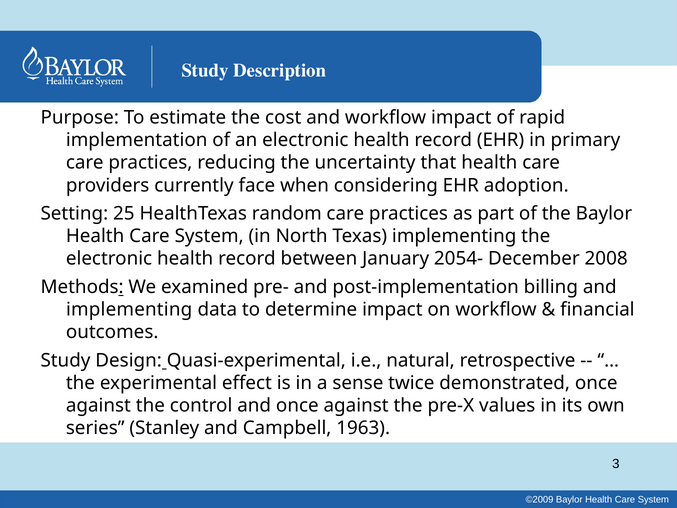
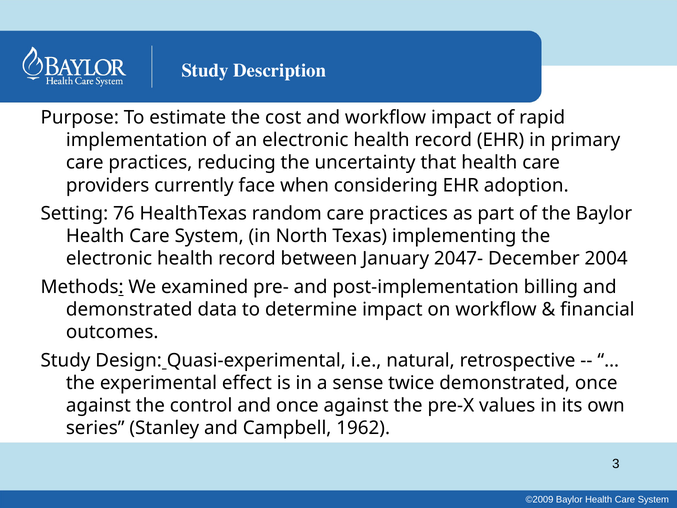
25: 25 -> 76 (124, 213)
2054-: 2054- -> 2047- (459, 259)
2008: 2008 -> 2004 (606, 259)
implementing: implementing -> demonstrated (129, 309)
1963: 1963 -> 1962 (363, 428)
